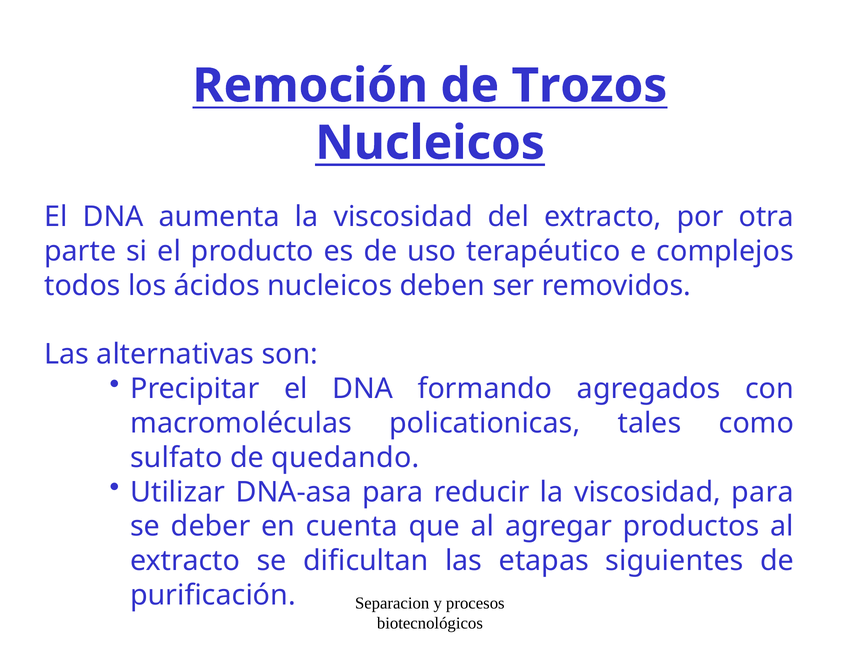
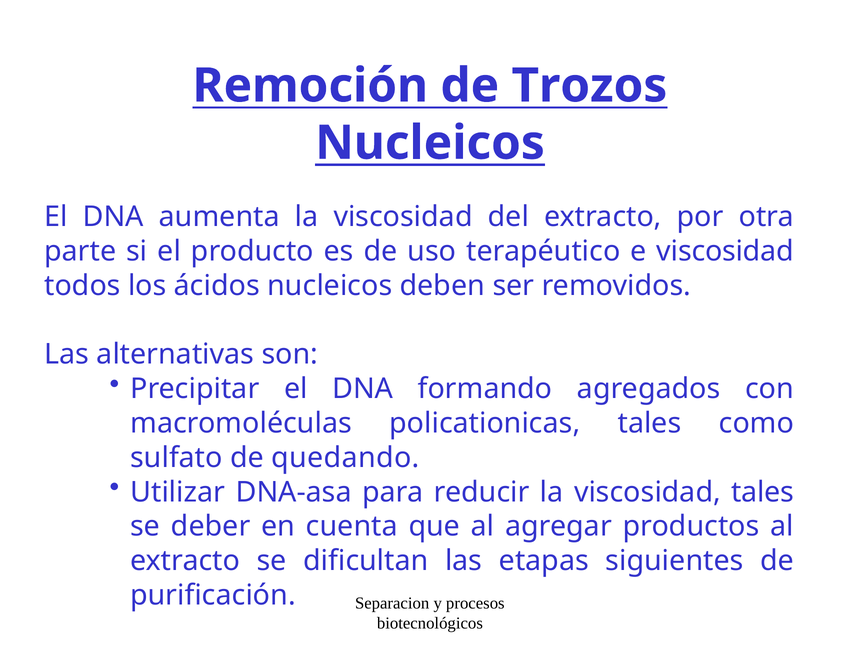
e complejos: complejos -> viscosidad (725, 251)
viscosidad para: para -> tales (763, 492)
